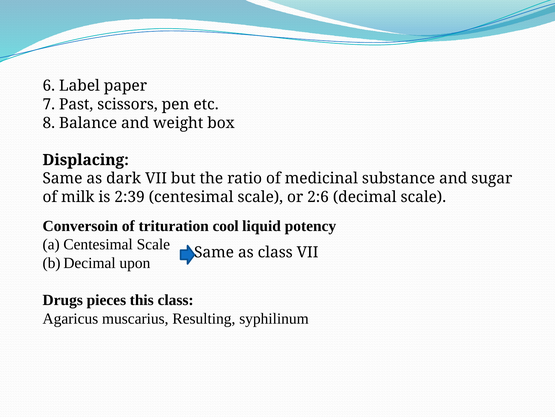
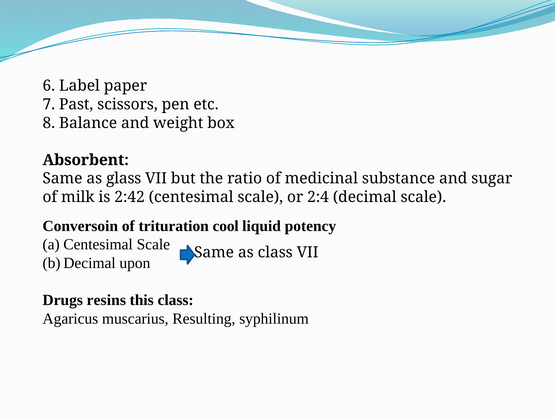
Displacing: Displacing -> Absorbent (86, 160)
dark: dark -> glass (124, 178)
2:39: 2:39 -> 2:42 (130, 197)
2:6: 2:6 -> 2:4 (318, 197)
pieces: pieces -> resins (106, 300)
